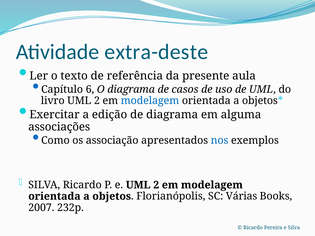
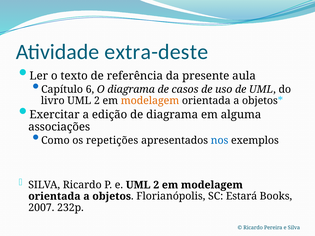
modelagem colour: blue -> orange (150, 101)
associação: associação -> repetições (112, 141)
Várias: Várias -> Estará (241, 196)
